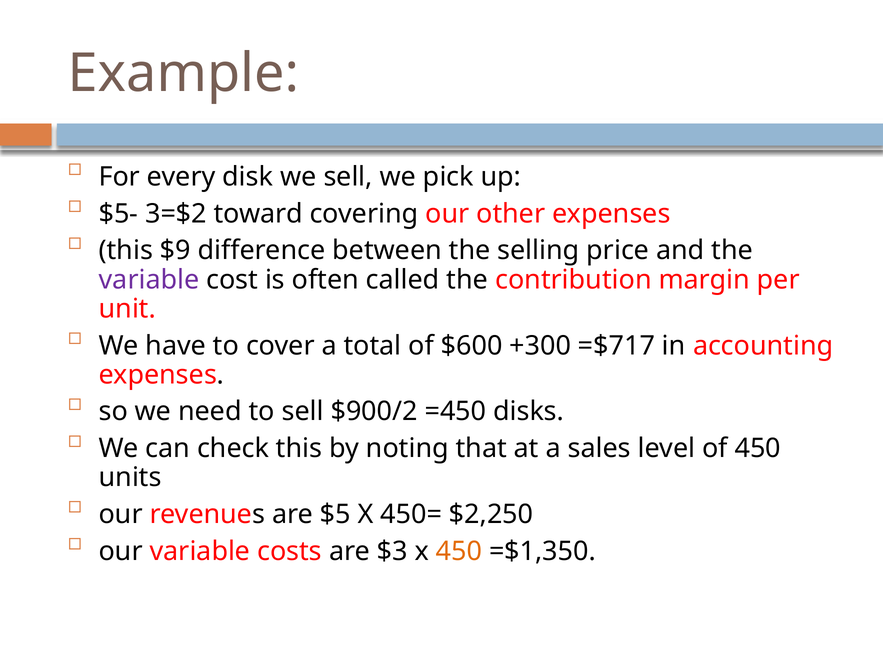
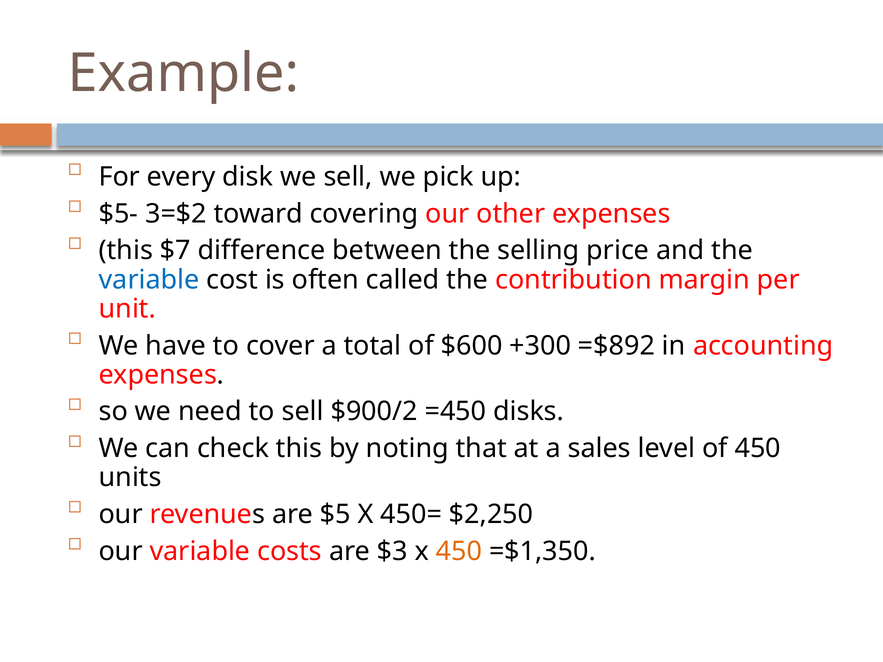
$9: $9 -> $7 (175, 251)
variable colour: purple -> blue (149, 280)
=$717: =$717 -> =$892 (616, 346)
